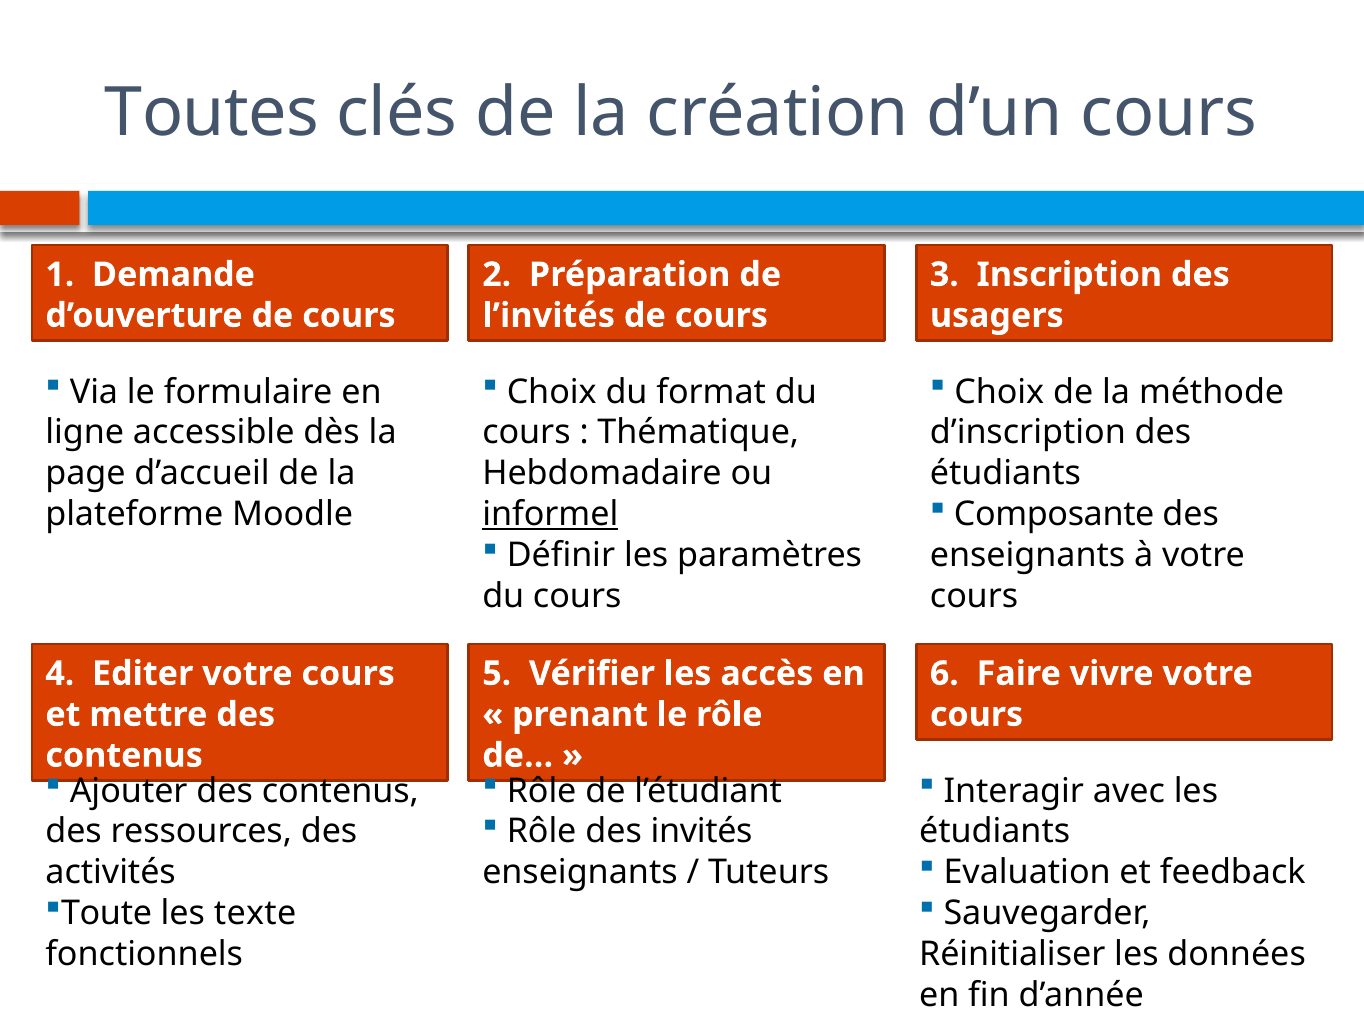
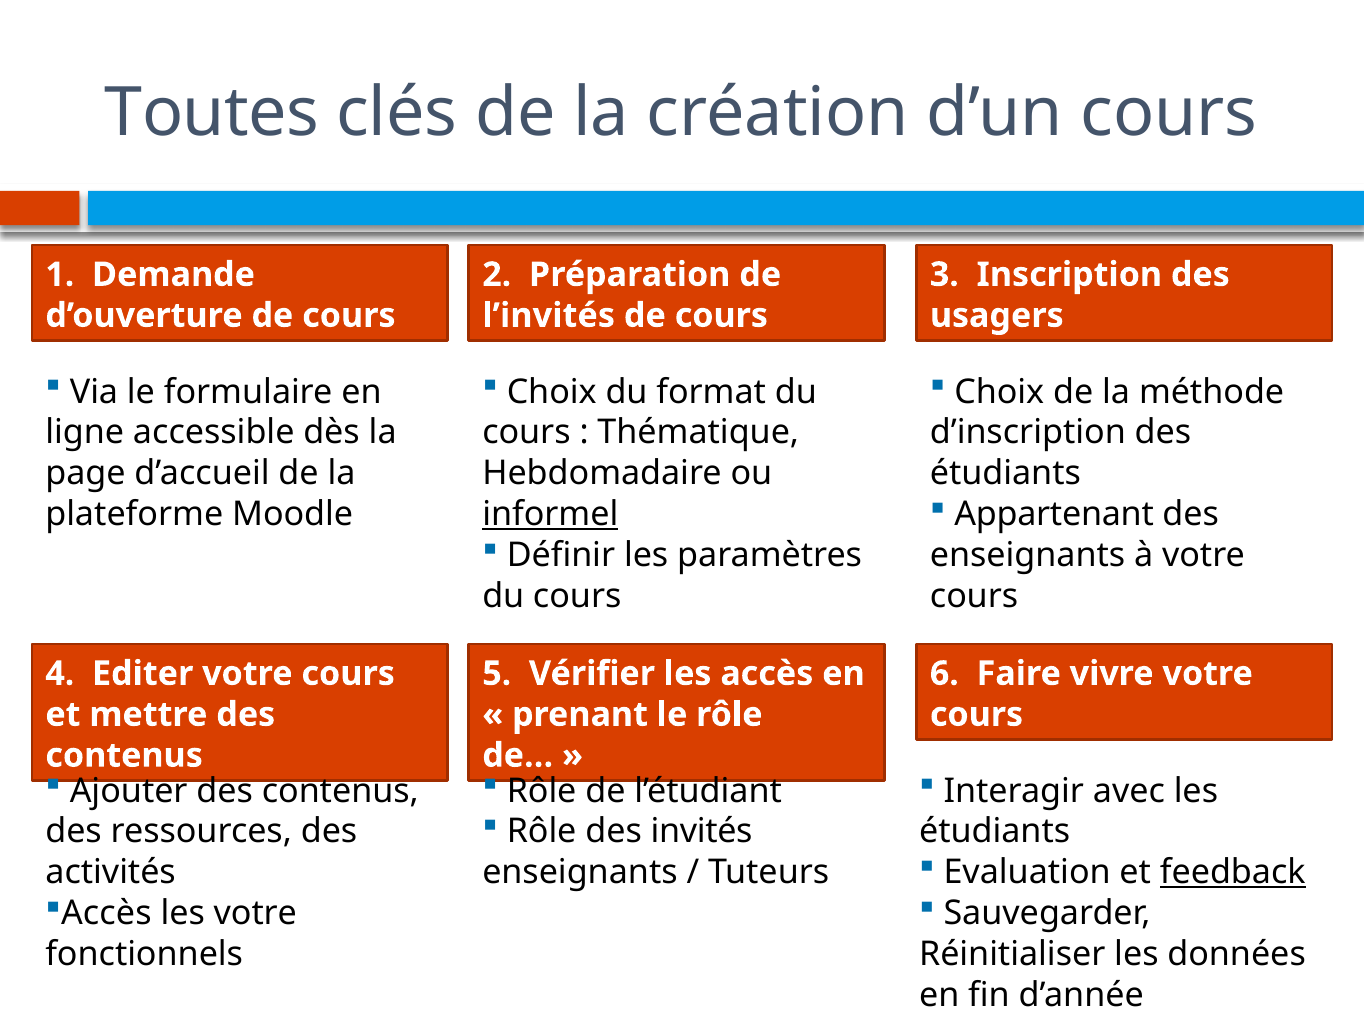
Composante: Composante -> Appartenant (1054, 515)
feedback underline: none -> present (1233, 873)
Toute: Toute -> Accès (106, 914)
les texte: texte -> votre (255, 914)
